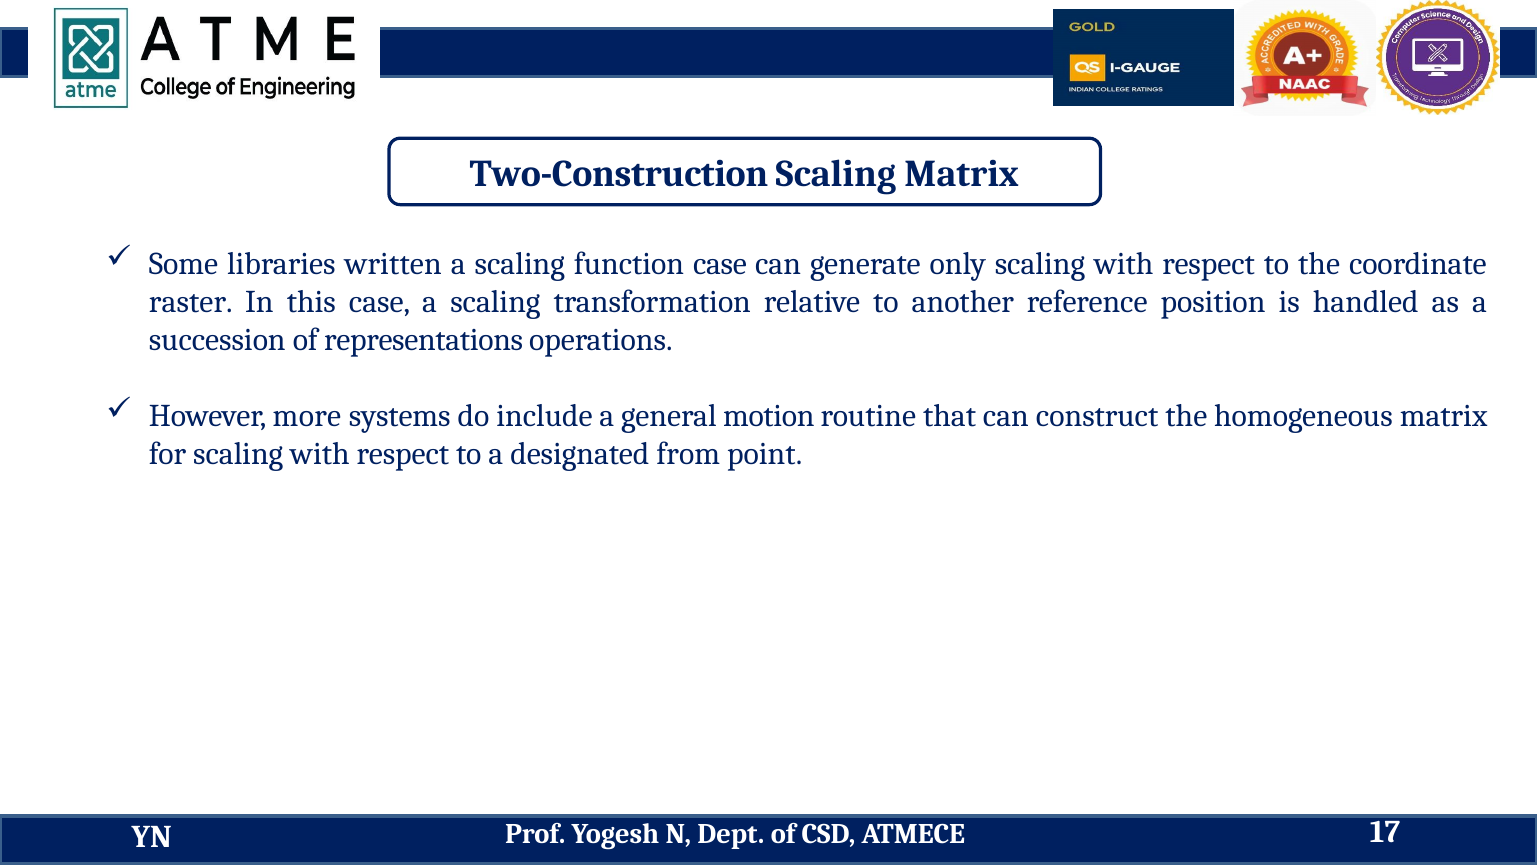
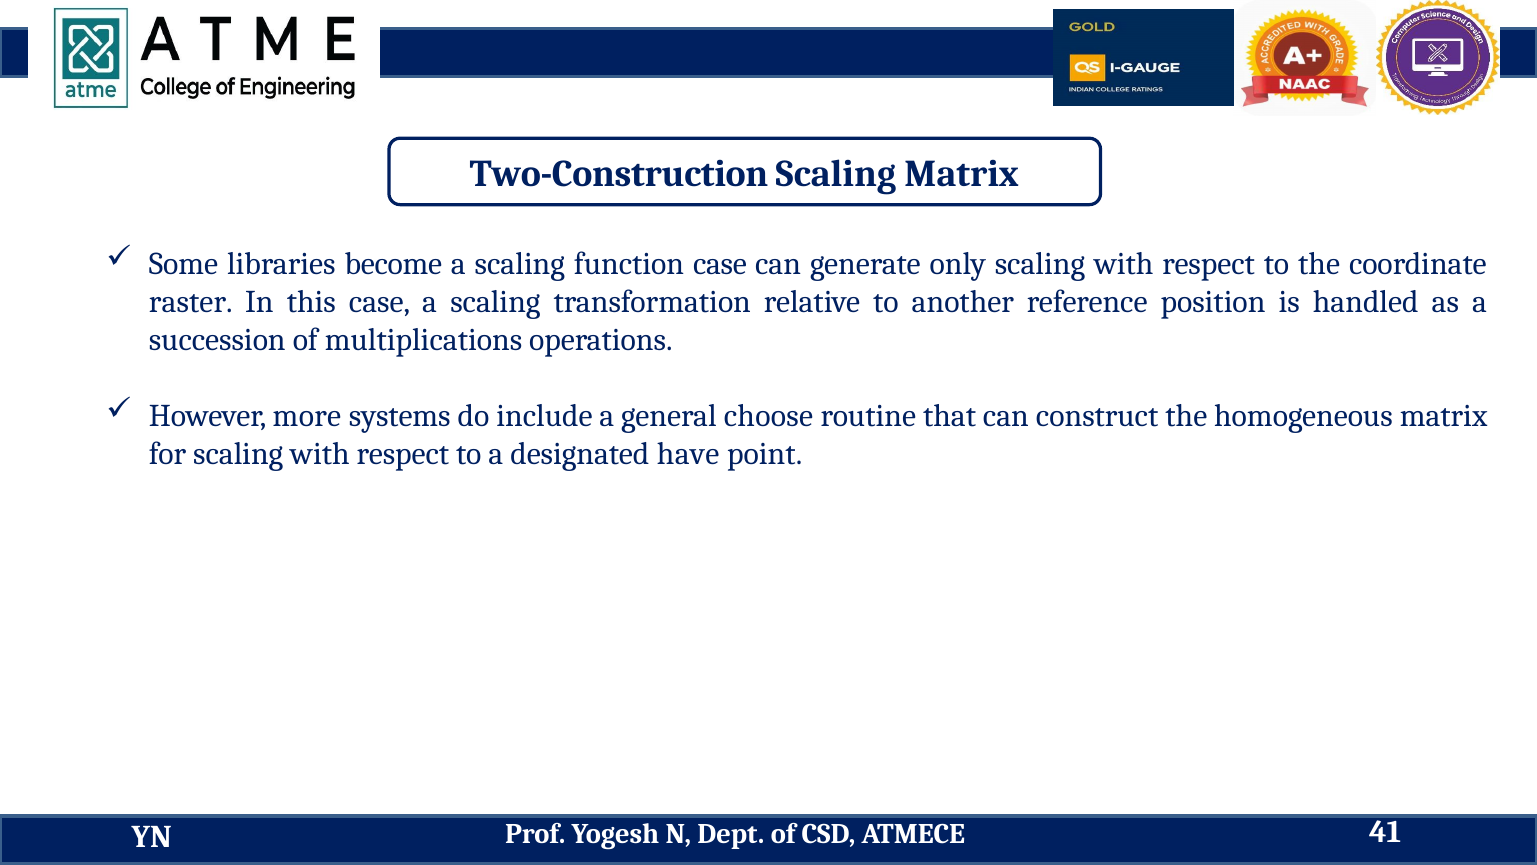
written: written -> become (393, 264)
representations: representations -> multiplications (424, 340)
motion: motion -> choose (768, 416)
from: from -> have (688, 454)
17: 17 -> 41 (1385, 832)
